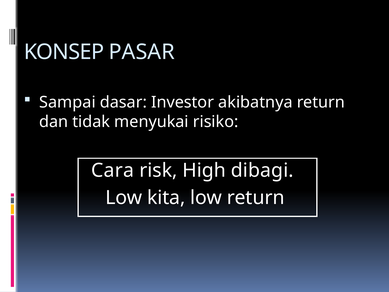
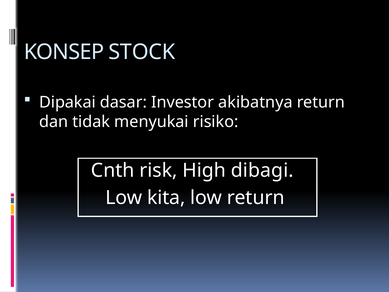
PASAR: PASAR -> STOCK (142, 52)
Sampai: Sampai -> Dipakai (67, 102)
Cara: Cara -> Cnth (113, 170)
